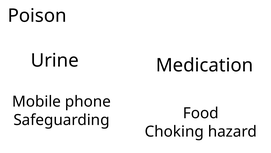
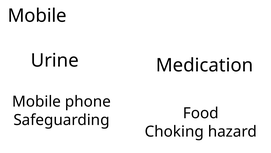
Poison: Poison -> Mobile (37, 16)
